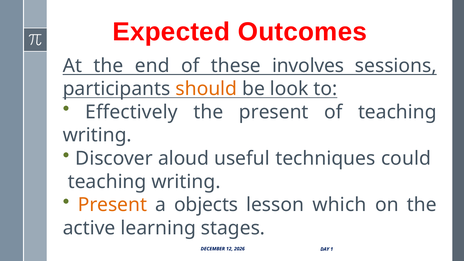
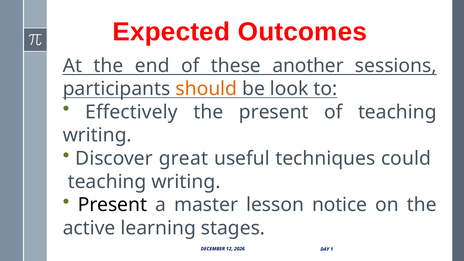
involves: involves -> another (308, 66)
aloud: aloud -> great (183, 158)
Present colour: orange -> black (112, 205)
objects: objects -> master (206, 205)
which: which -> notice (340, 205)
